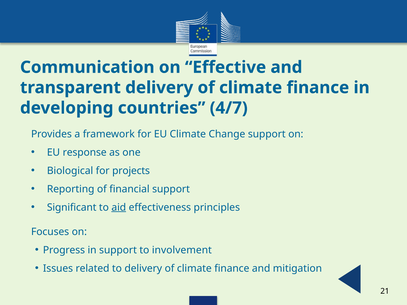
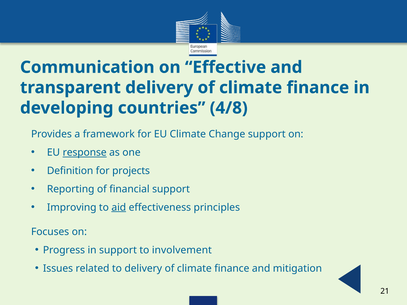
4/7: 4/7 -> 4/8 (229, 108)
response underline: none -> present (85, 153)
Biological: Biological -> Definition (70, 171)
Significant: Significant -> Improving (72, 208)
